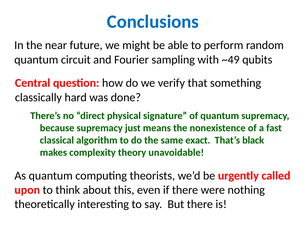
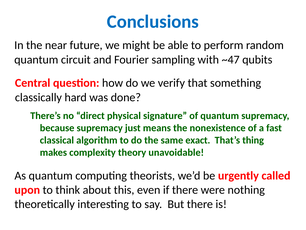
~49: ~49 -> ~47 (231, 59)
black: black -> thing (253, 140)
